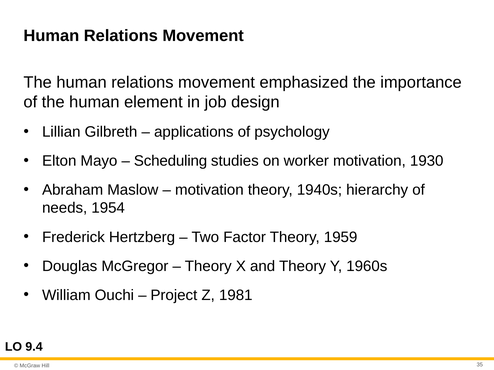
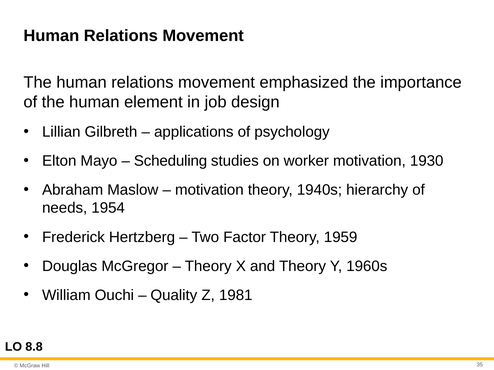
Project: Project -> Quality (174, 296)
9.4: 9.4 -> 8.8 (34, 347)
